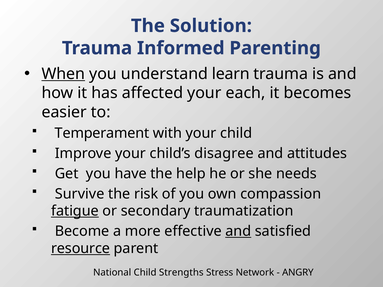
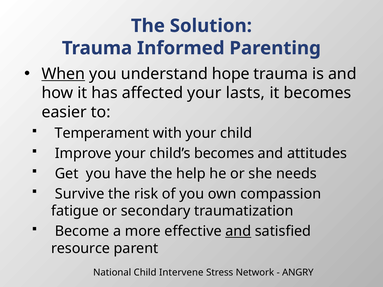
learn: learn -> hope (231, 74)
each: each -> lasts (245, 93)
child’s disagree: disagree -> becomes (224, 153)
fatigue underline: present -> none (75, 211)
resource underline: present -> none (81, 249)
Strengths: Strengths -> Intervene (181, 273)
